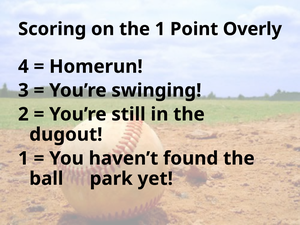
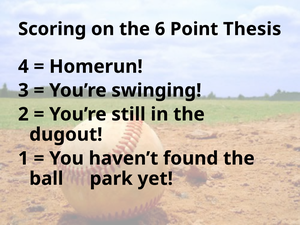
the 1: 1 -> 6 (160, 29)
Overly: Overly -> Thesis (252, 29)
